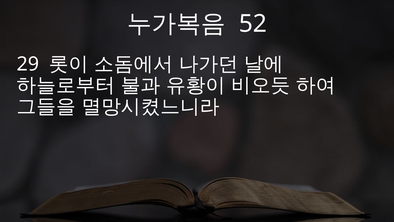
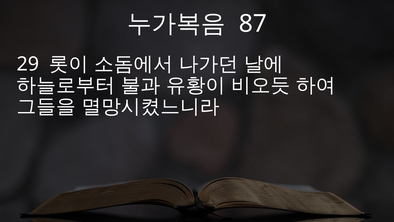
52: 52 -> 87 (253, 24)
